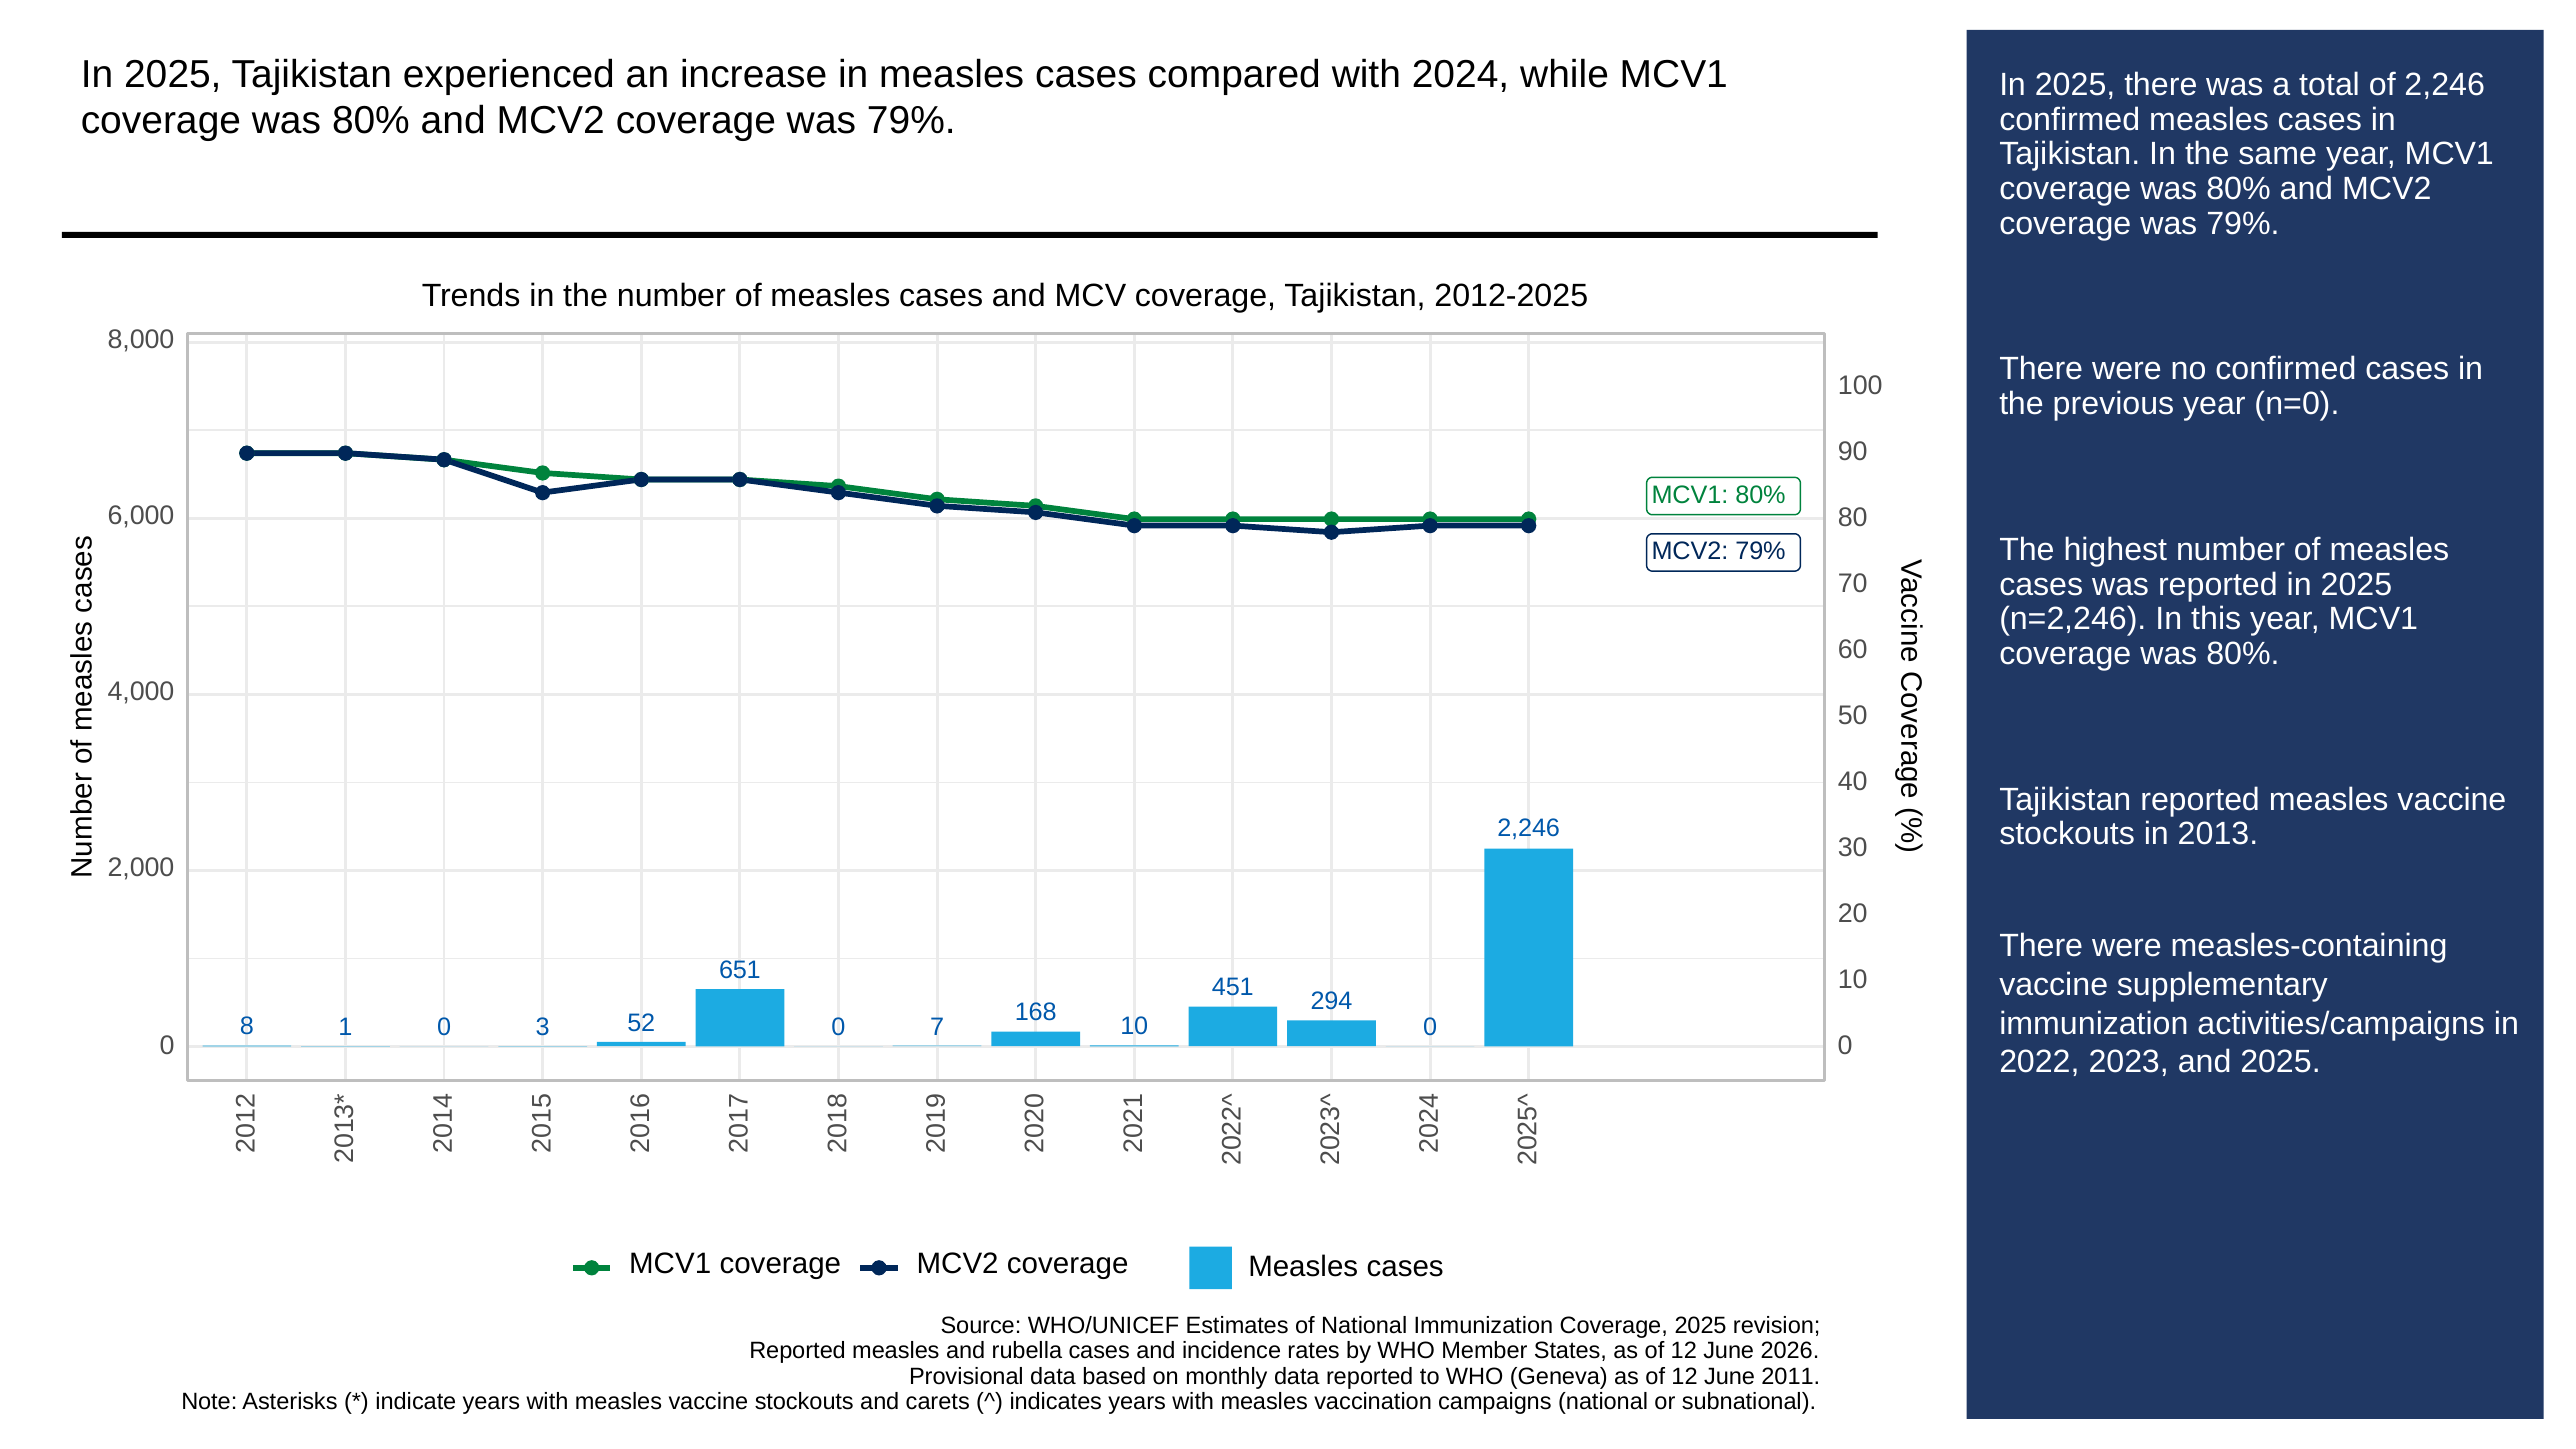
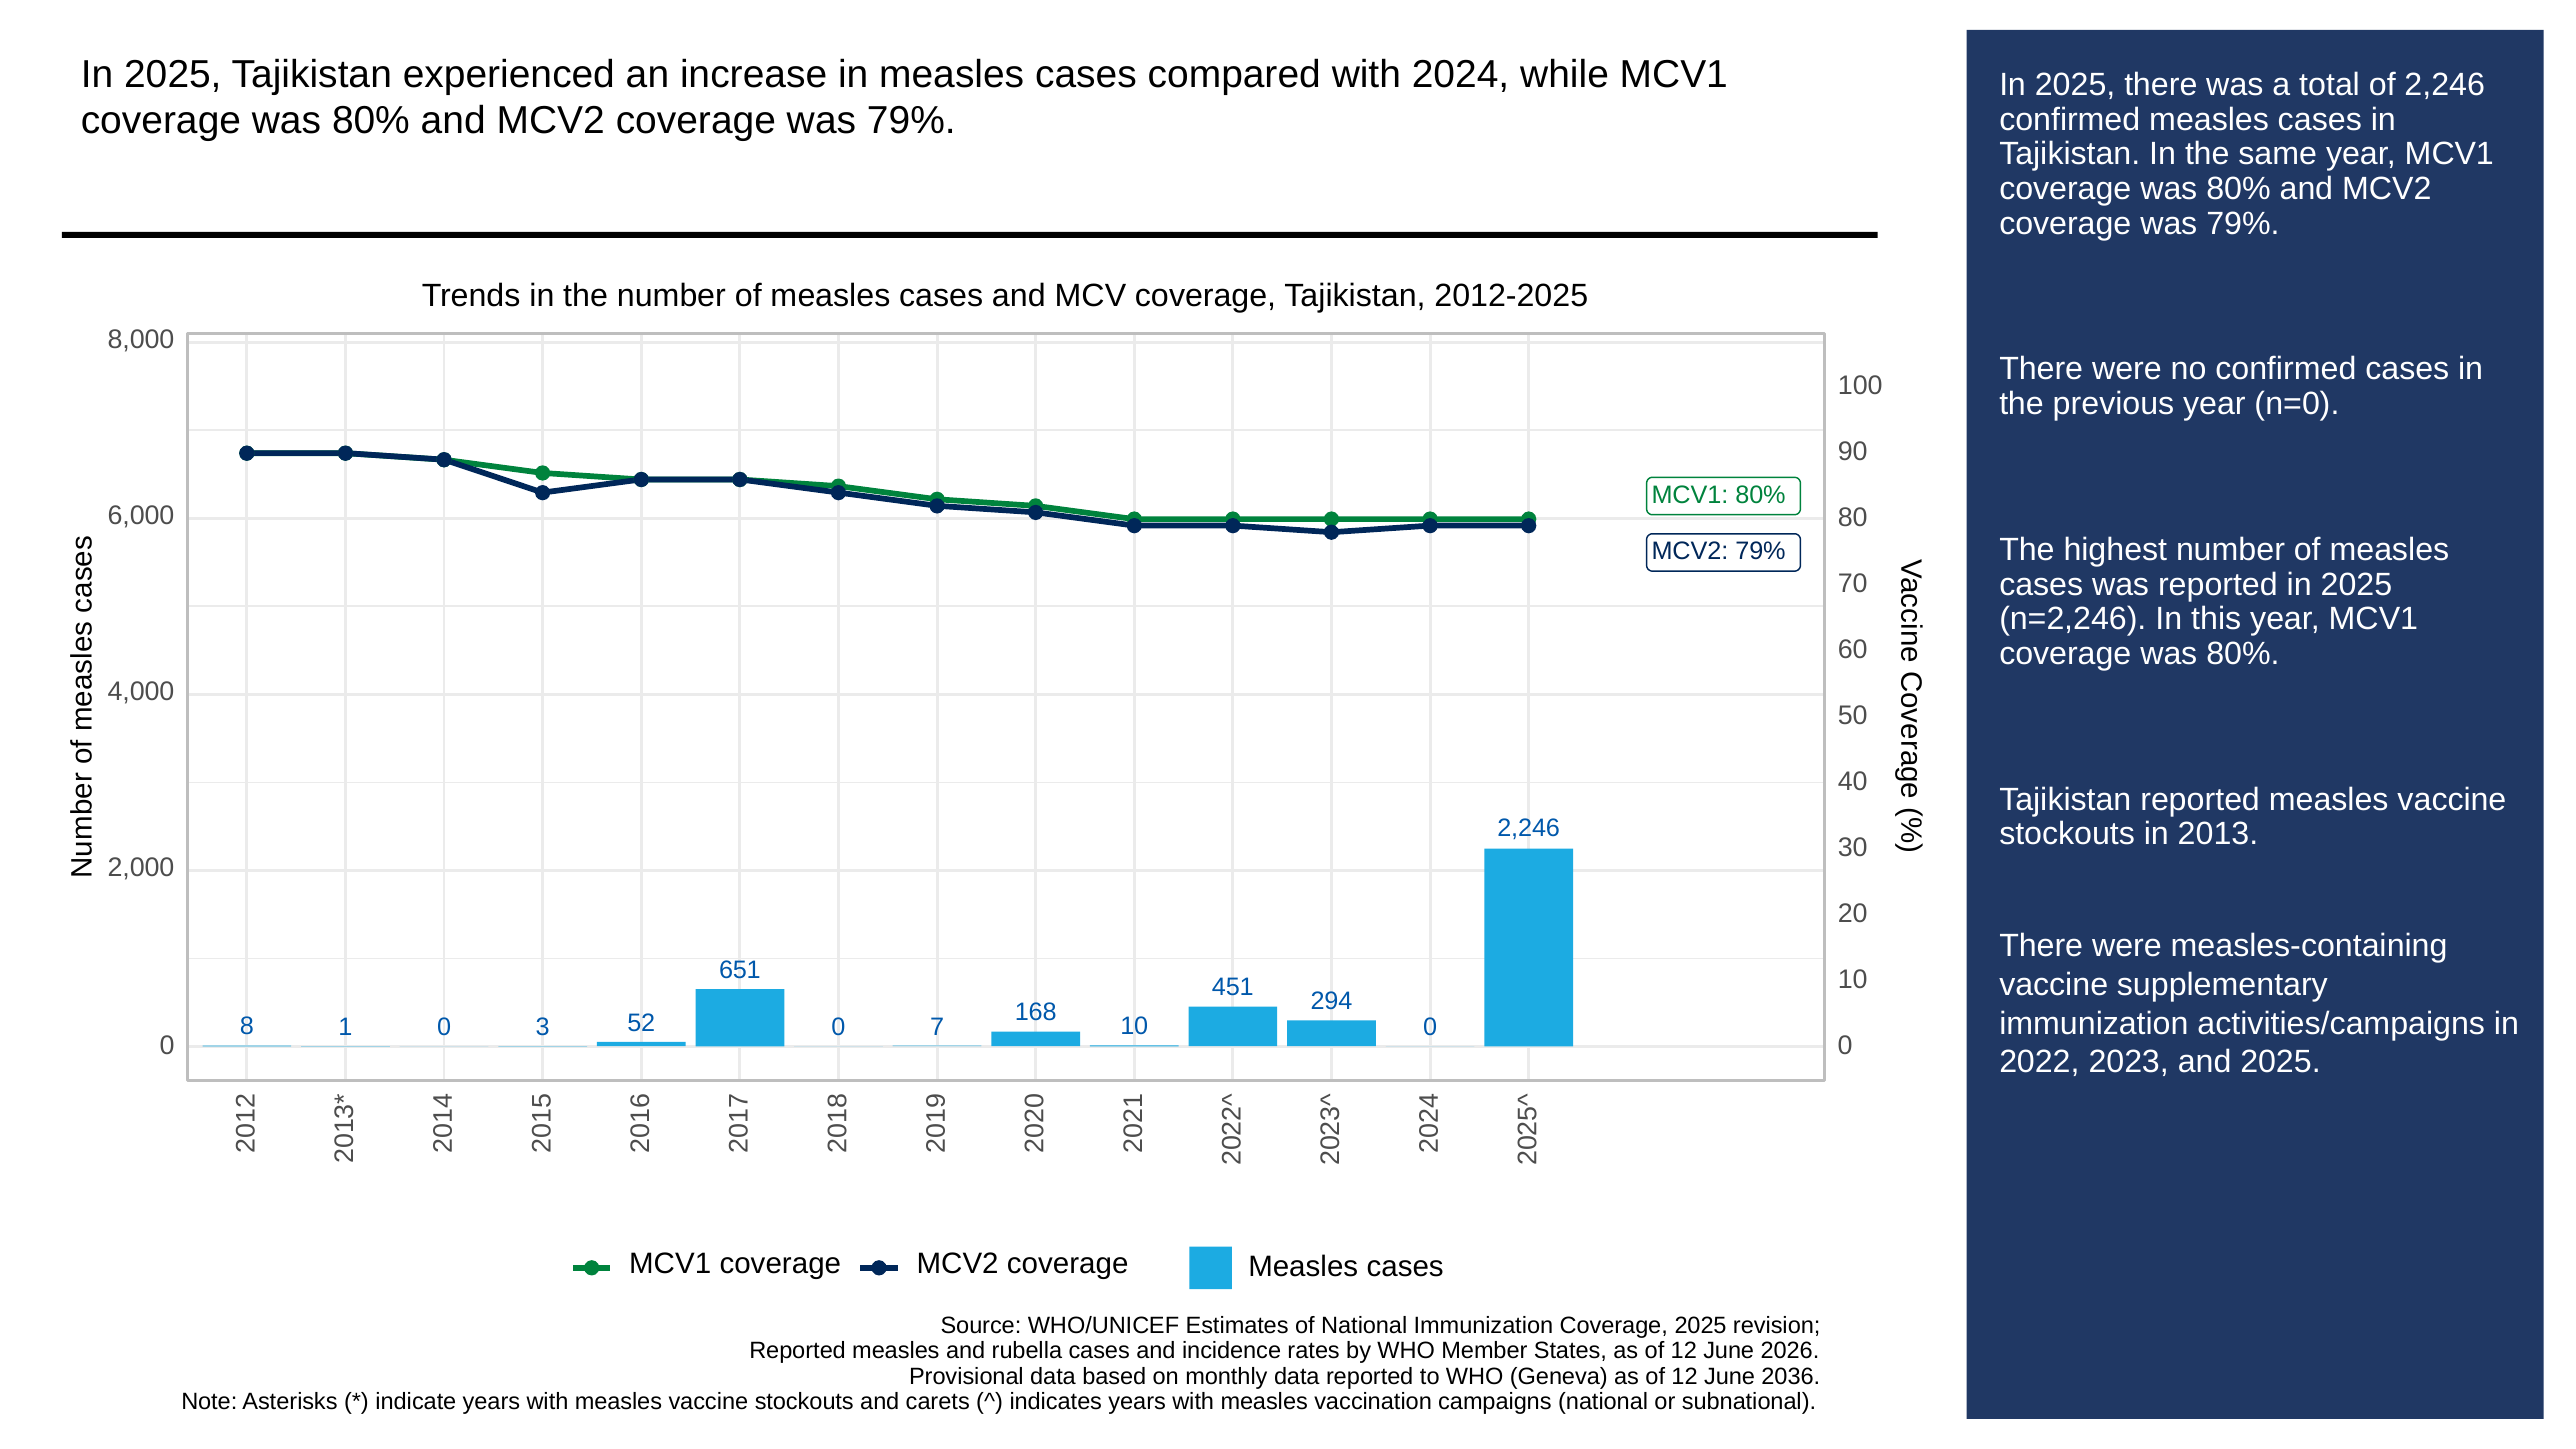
2011: 2011 -> 2036 (1791, 1376)
